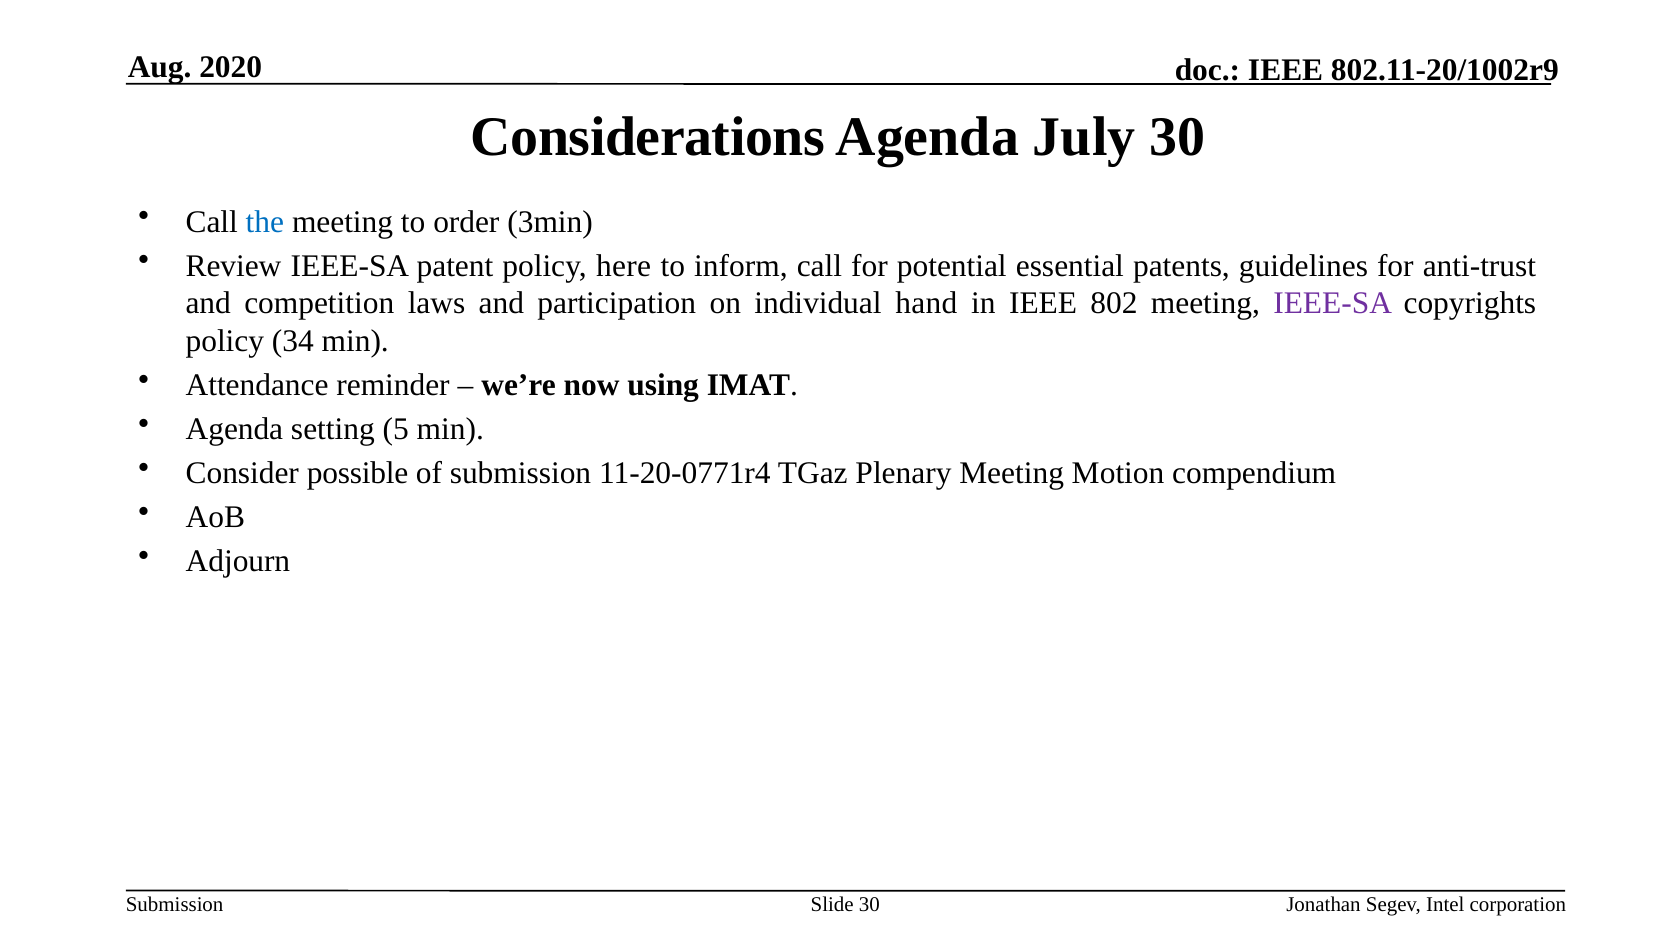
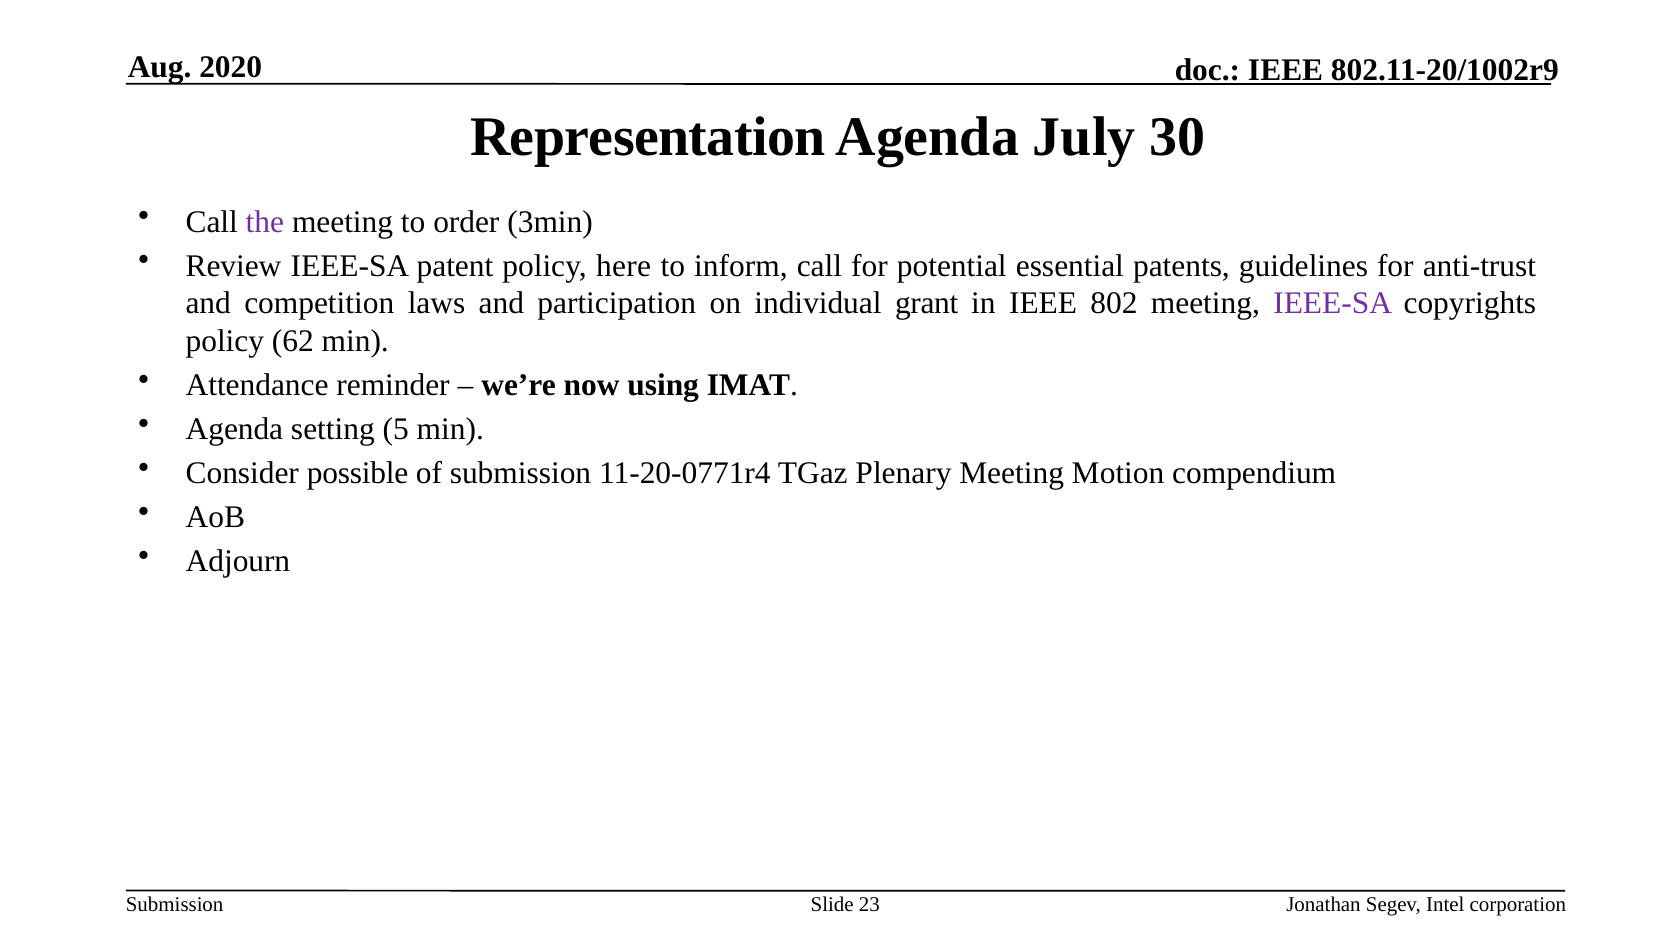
Considerations: Considerations -> Representation (648, 137)
the colour: blue -> purple (265, 222)
hand: hand -> grant (927, 303)
34: 34 -> 62 (293, 341)
Slide 30: 30 -> 23 (869, 905)
